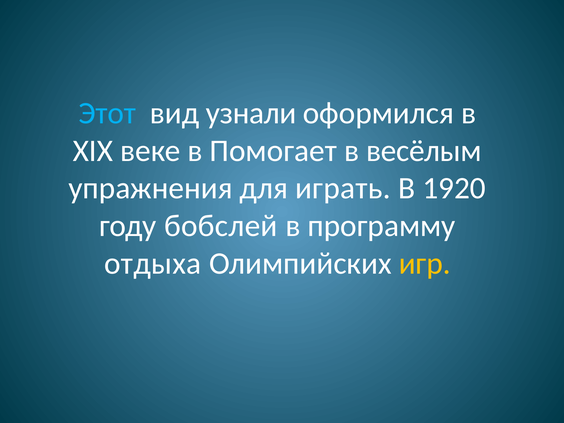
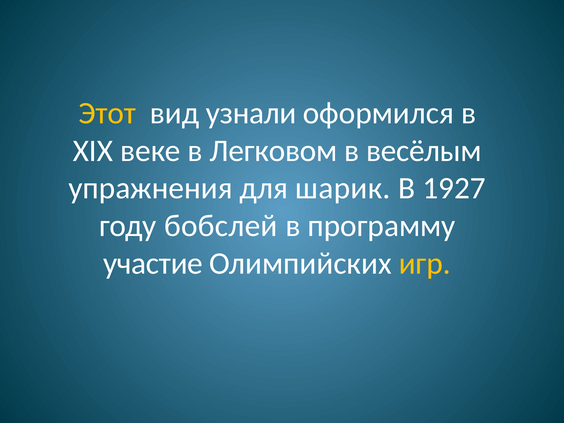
Этот colour: light blue -> yellow (107, 113)
Помогает: Помогает -> Легковом (273, 151)
играть: играть -> шарик (343, 188)
1920: 1920 -> 1927 (454, 188)
отдыха: отдыха -> участие (153, 263)
